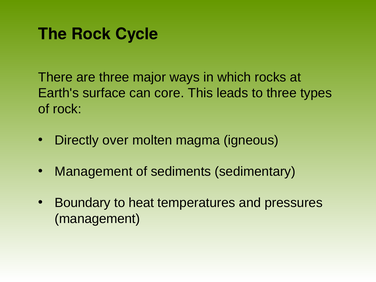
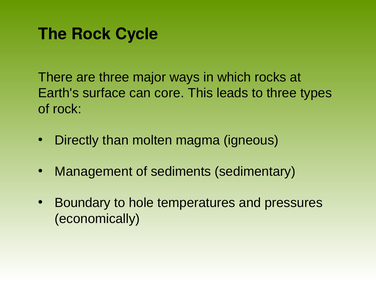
over: over -> than (116, 140)
heat: heat -> hole (141, 203)
management: management -> economically (97, 219)
